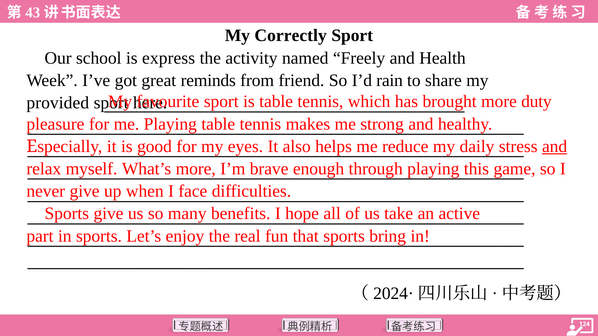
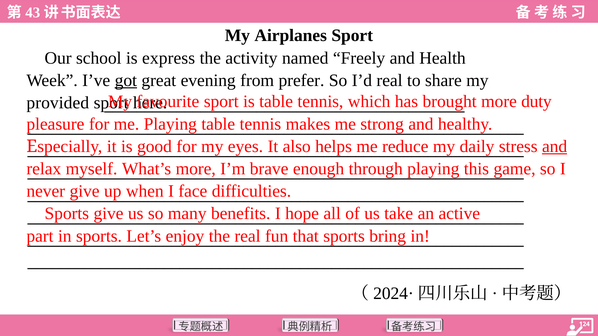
Correctly: Correctly -> Airplanes (291, 36)
got underline: none -> present (126, 80)
reminds: reminds -> evening (208, 80)
friend: friend -> prefer (301, 80)
I’d rain: rain -> real (390, 80)
